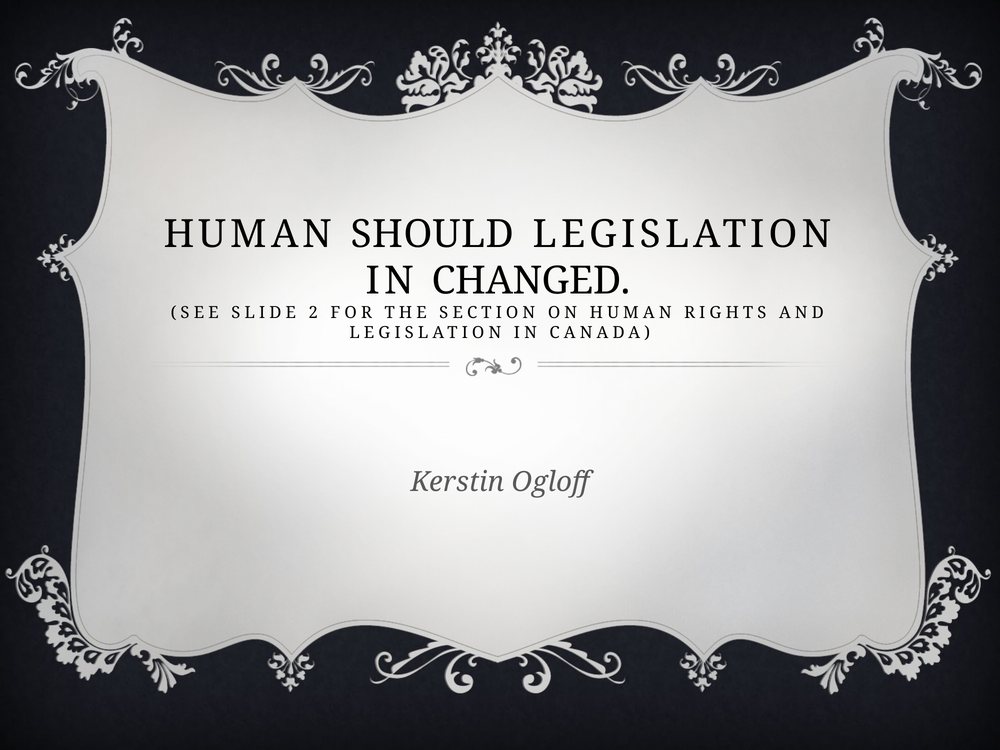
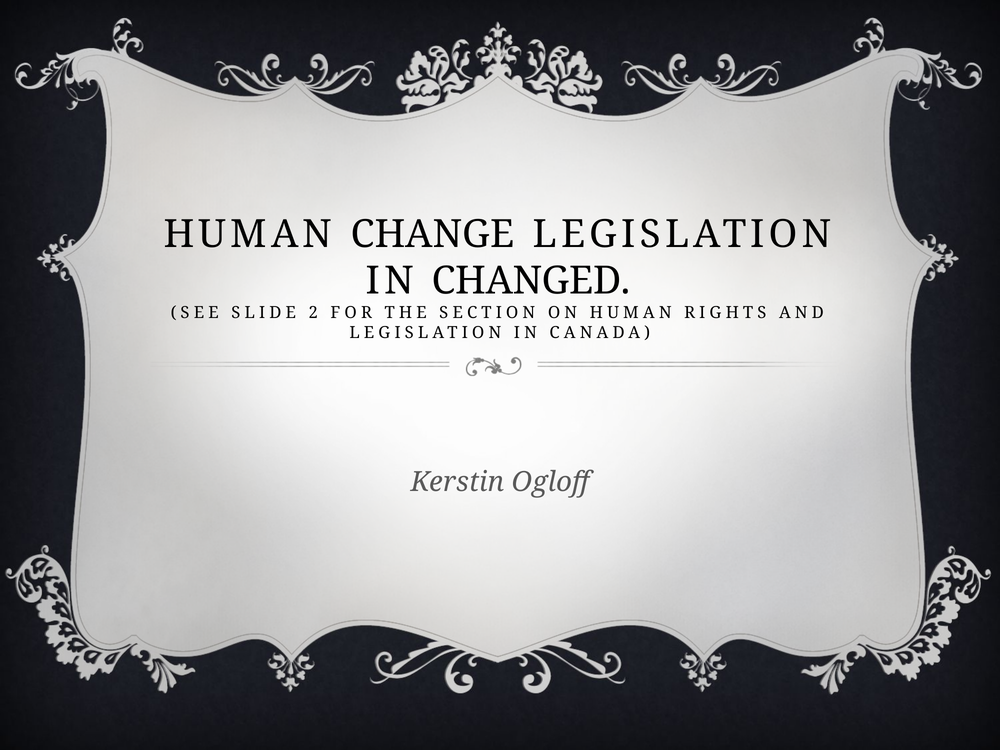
SHOULD: SHOULD -> CHANGE (433, 234)
